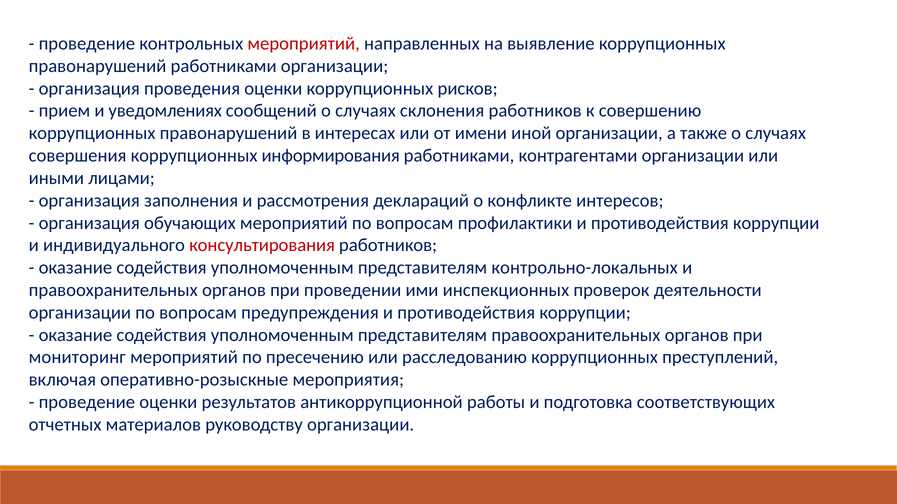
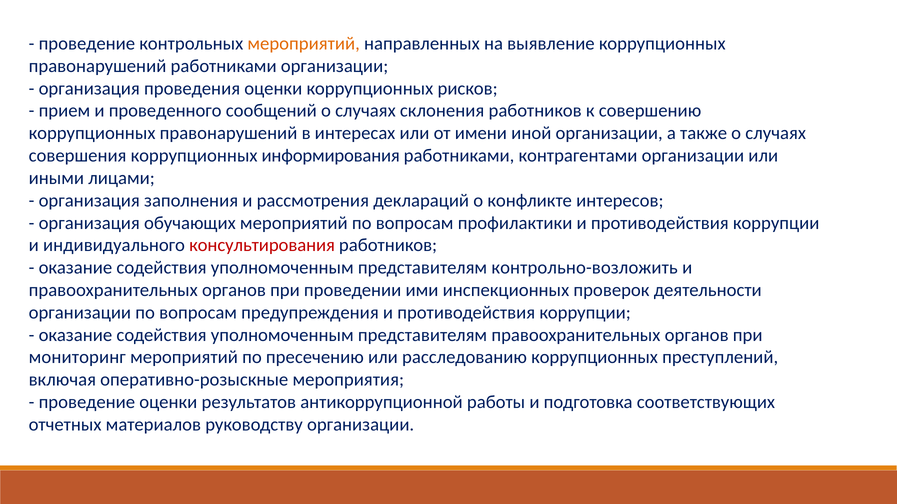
мероприятий colour: red -> orange (304, 44)
уведомлениях: уведомлениях -> проведенного (165, 111)
контрольно-локальных: контрольно-локальных -> контрольно-возложить (585, 268)
